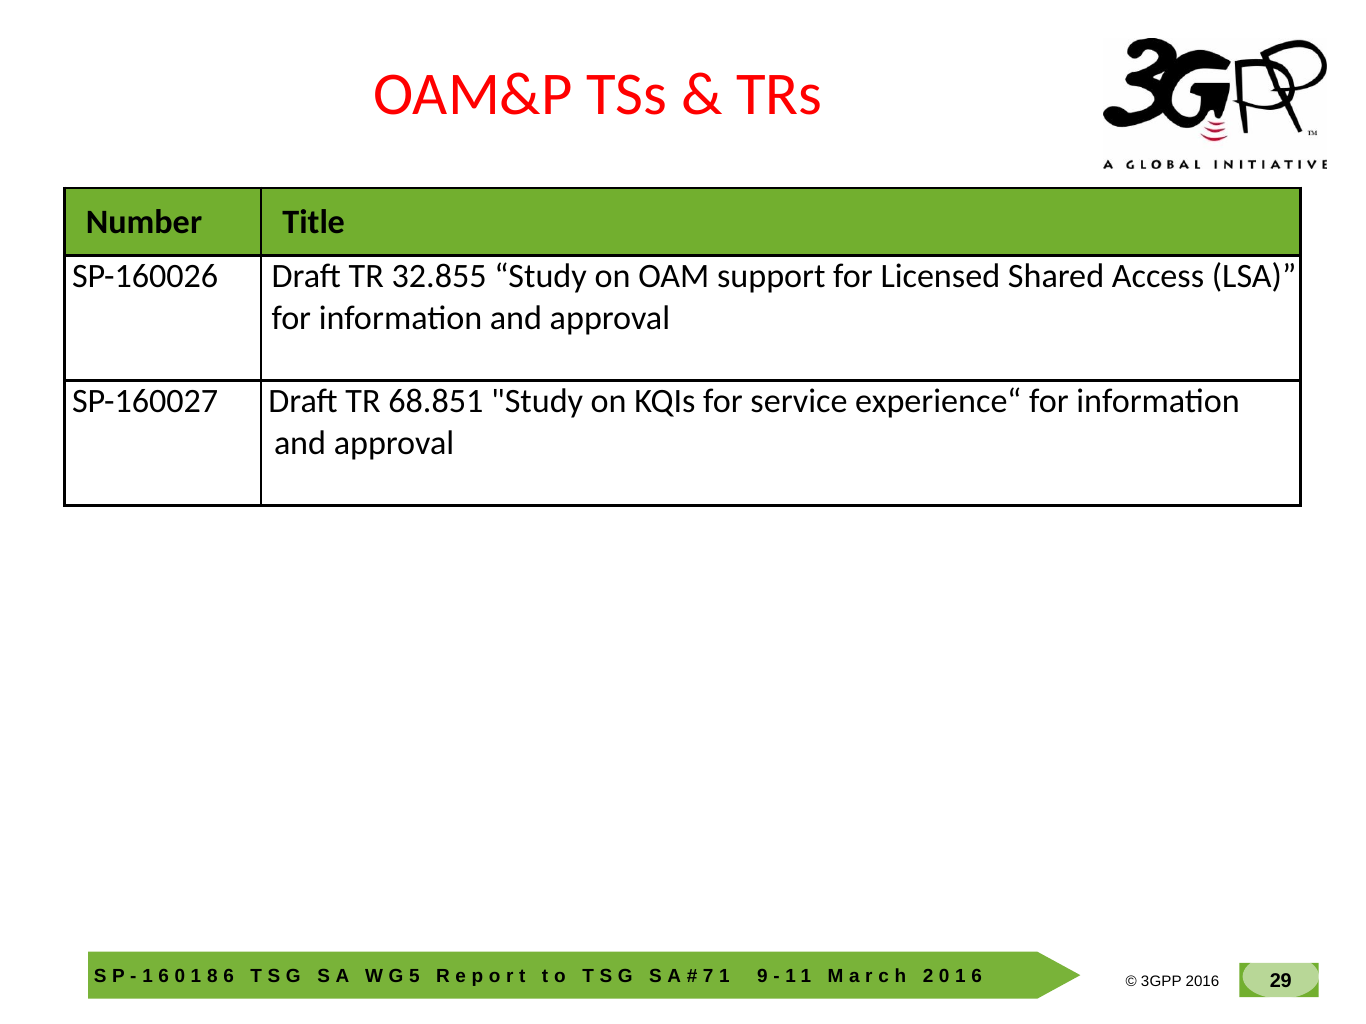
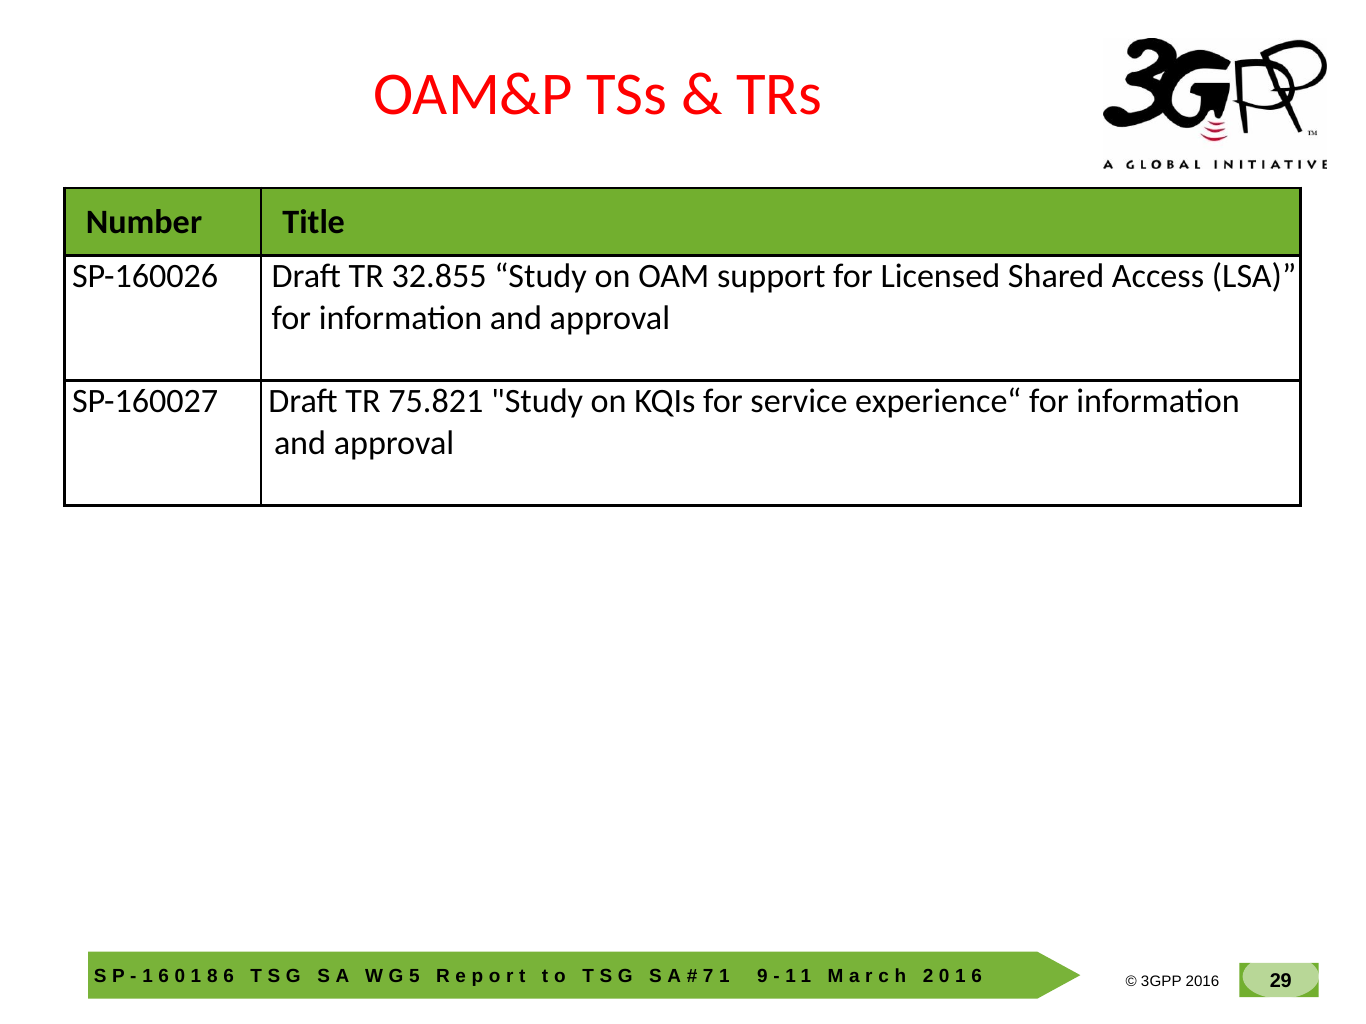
68.851: 68.851 -> 75.821 (436, 402)
